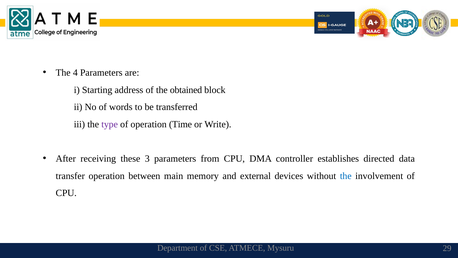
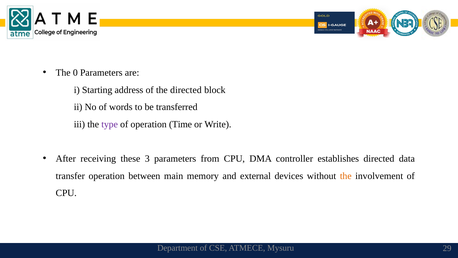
4: 4 -> 0 (75, 73)
the obtained: obtained -> directed (186, 90)
the colour: blue -> orange (346, 176)
